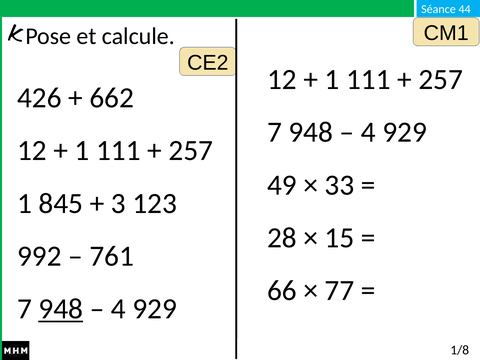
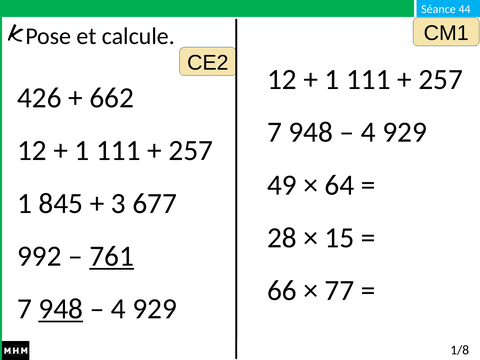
33: 33 -> 64 (339, 185)
123: 123 -> 677 (155, 203)
761 underline: none -> present (112, 256)
